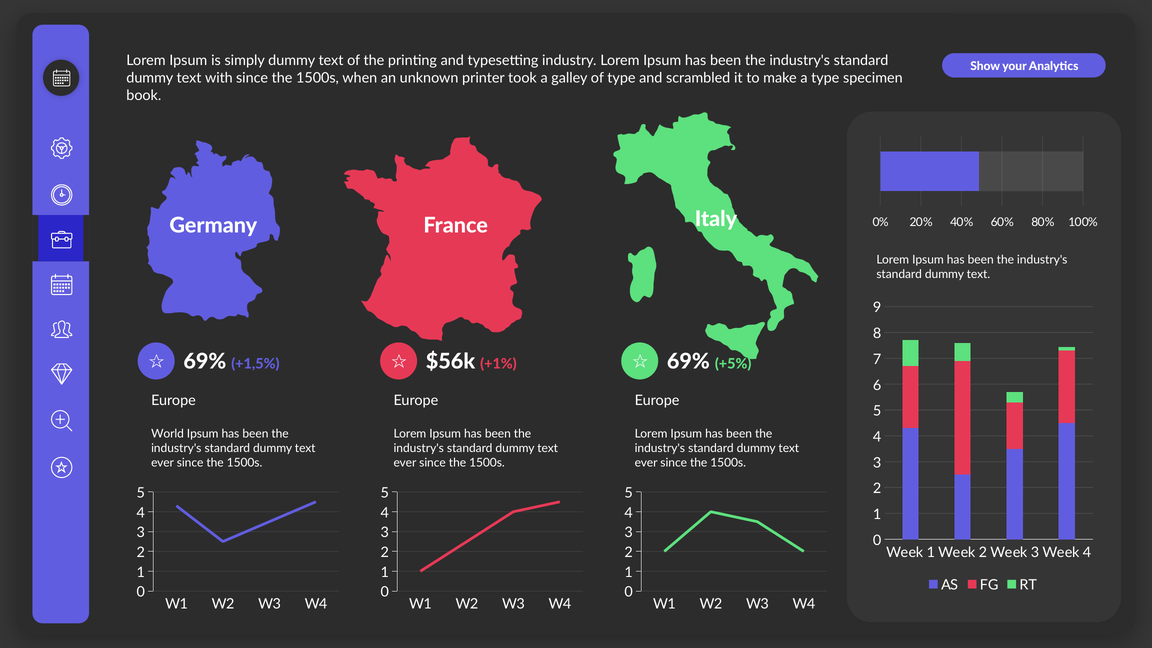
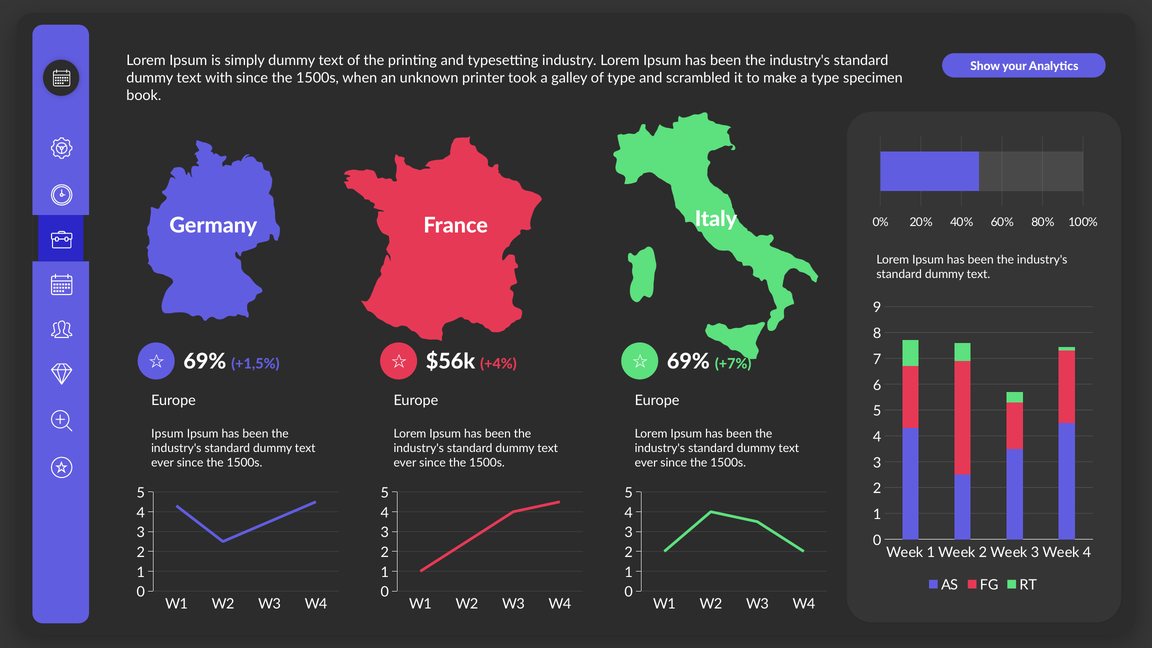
+1%: +1% -> +4% (498, 364)
+5%: +5% -> +7% (733, 364)
World: World -> Ipsum (167, 434)
